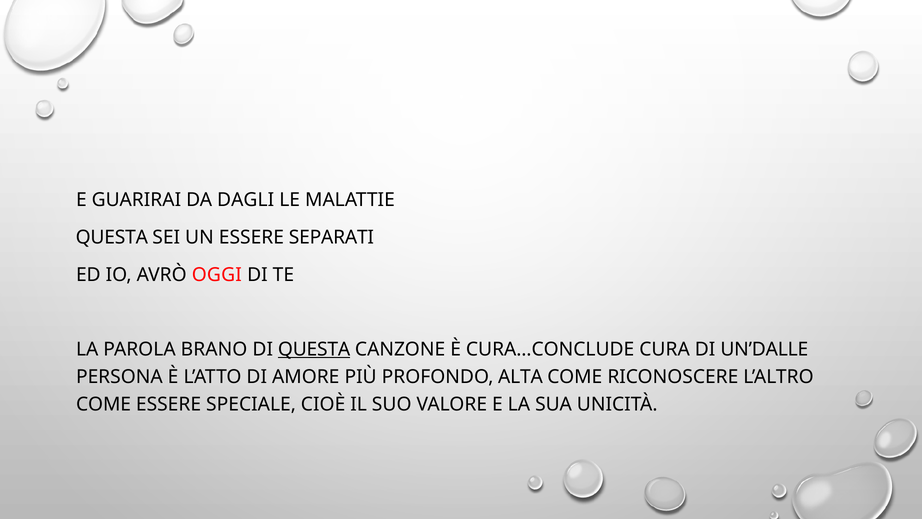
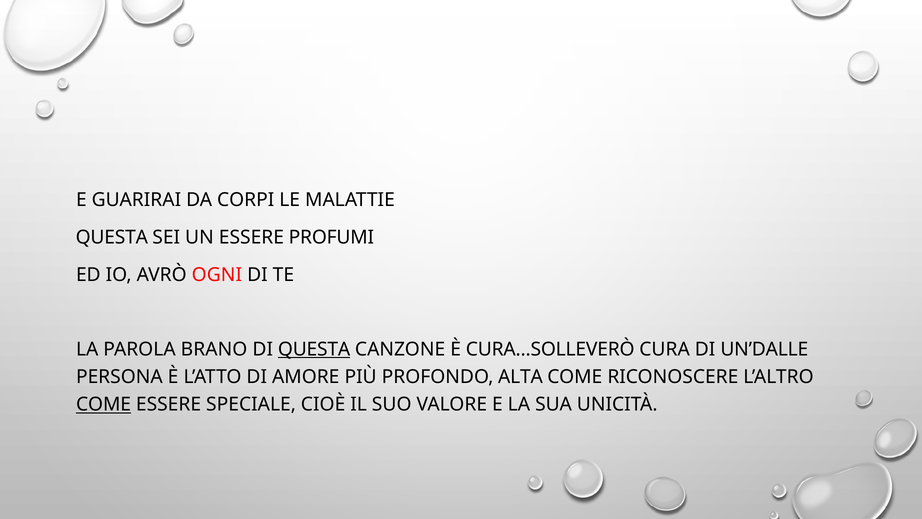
DAGLI: DAGLI -> CORPI (246, 200)
SEPARATI: SEPARATI -> PROFUMI (331, 237)
OGGI: OGGI -> OGNI (217, 274)
CURA…CONCLUDE: CURA…CONCLUDE -> CURA…SOLLEVERÒ (550, 349)
COME underline: none -> present (104, 404)
